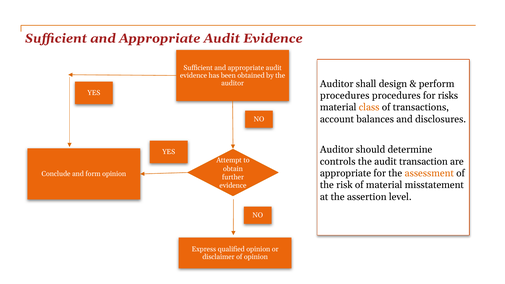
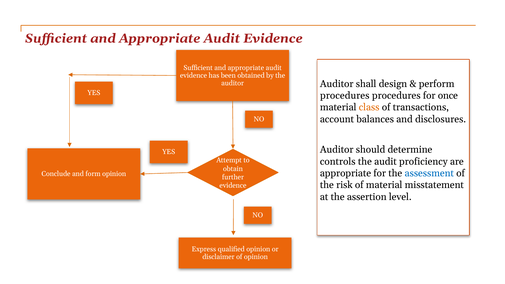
risks: risks -> once (448, 96)
transaction: transaction -> proficiency (423, 162)
assessment colour: orange -> blue (429, 173)
